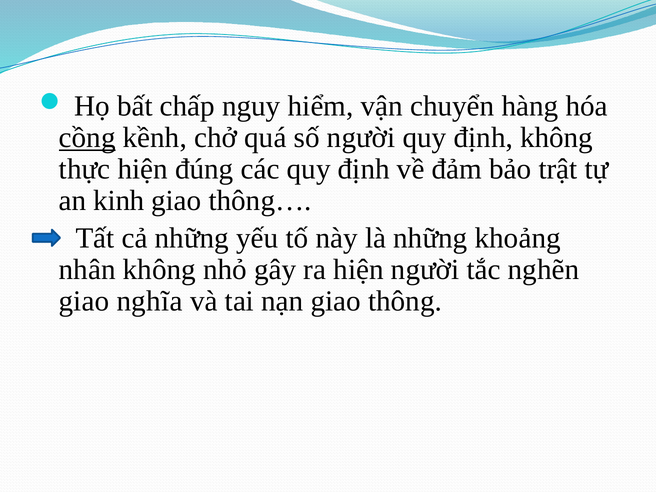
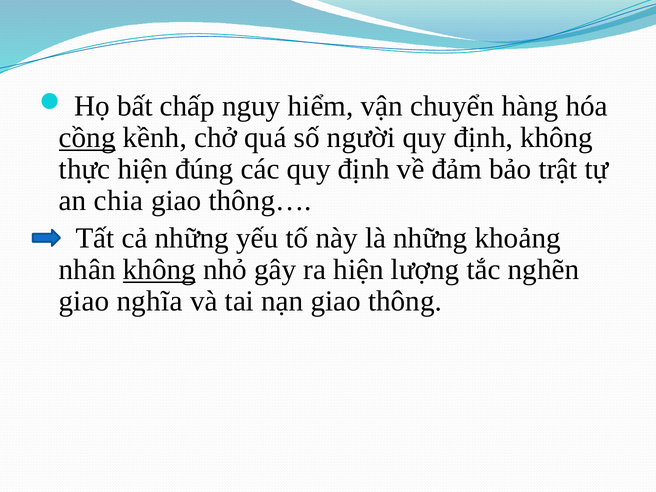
kinh: kinh -> chia (119, 201)
không underline: none -> present (159, 270)
hiện người: người -> lượng (425, 270)
